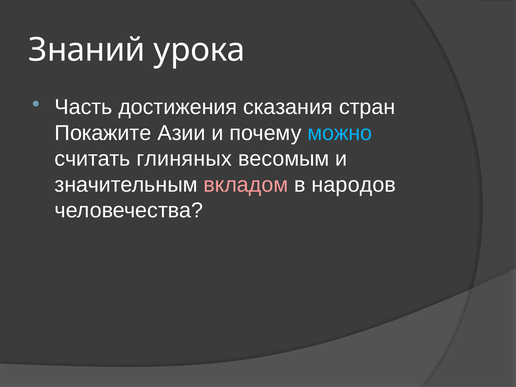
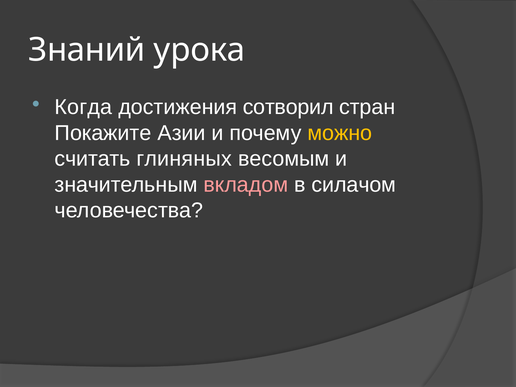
Часть: Часть -> Когда (83, 107)
сказания: сказания -> сотворил (288, 107)
можно colour: light blue -> yellow (340, 133)
народов: народов -> силачом (354, 185)
